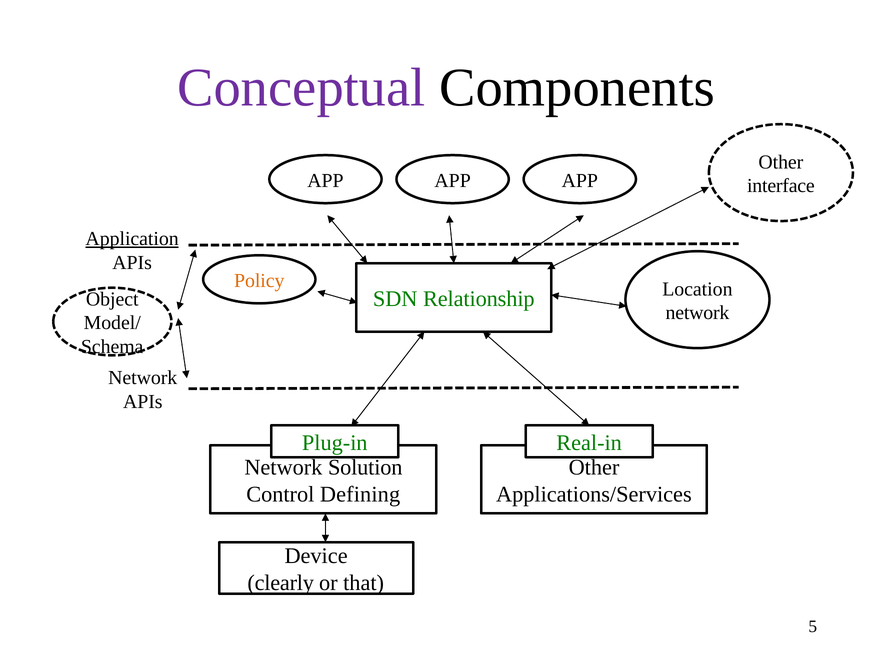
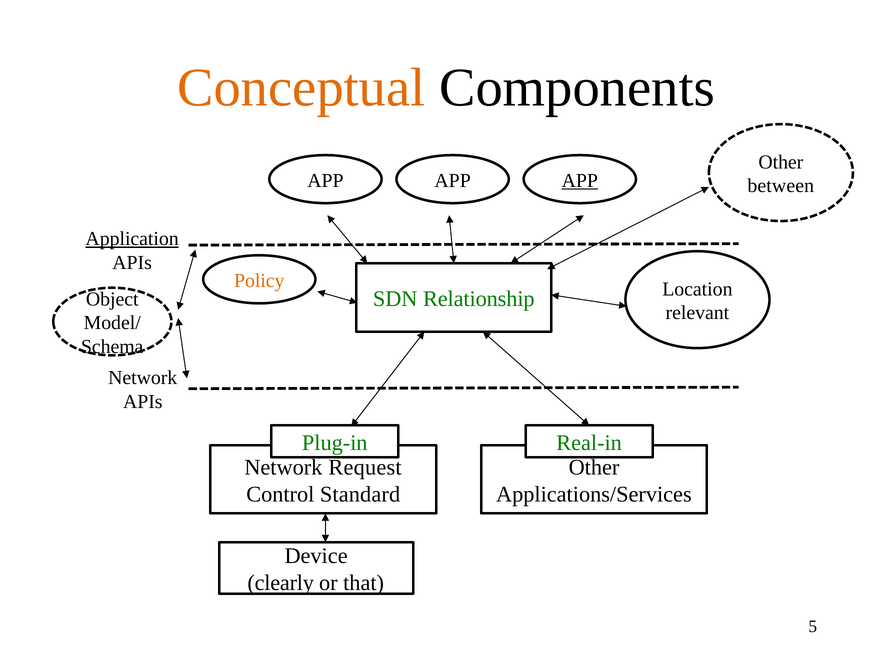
Conceptual colour: purple -> orange (301, 88)
APP underline: none -> present (580, 180)
interface: interface -> between (781, 186)
network: network -> relevant (697, 313)
Solution: Solution -> Request (365, 467)
Defining: Defining -> Standard (360, 494)
